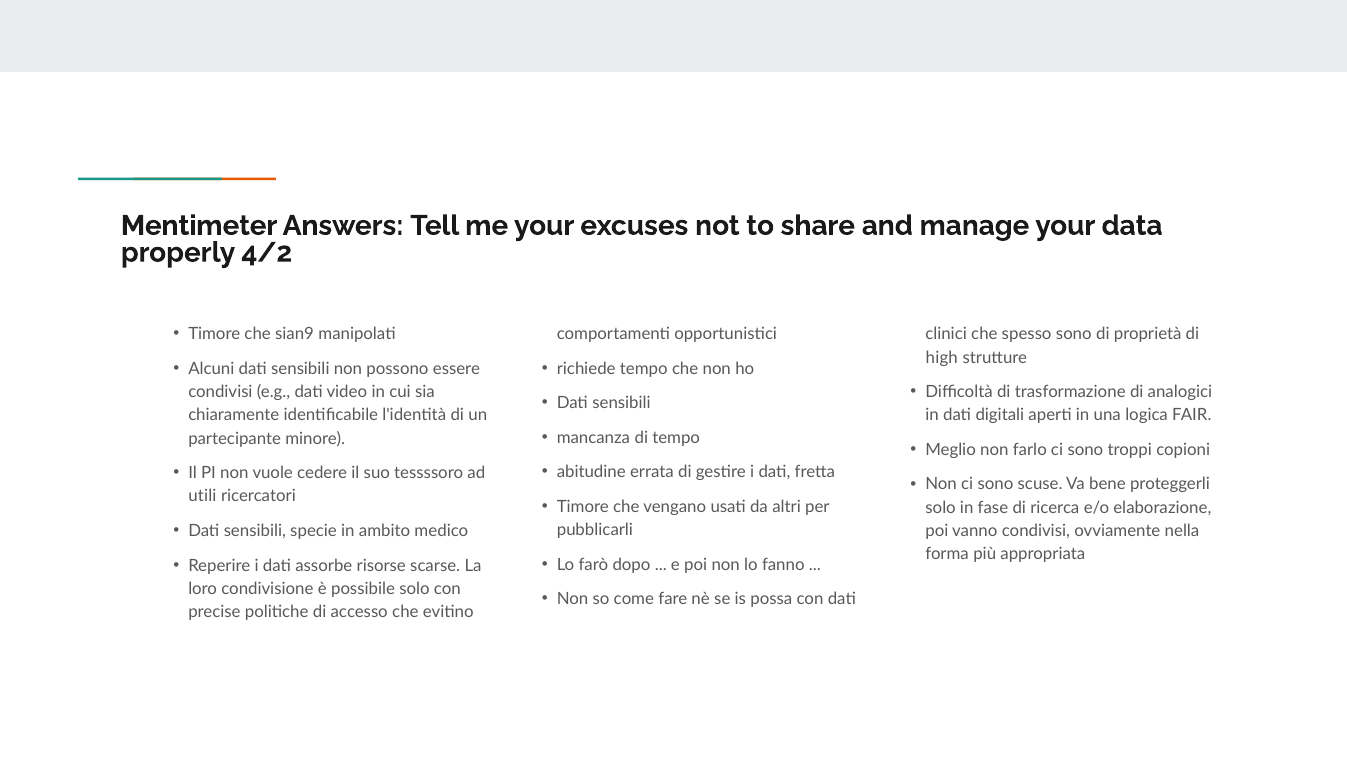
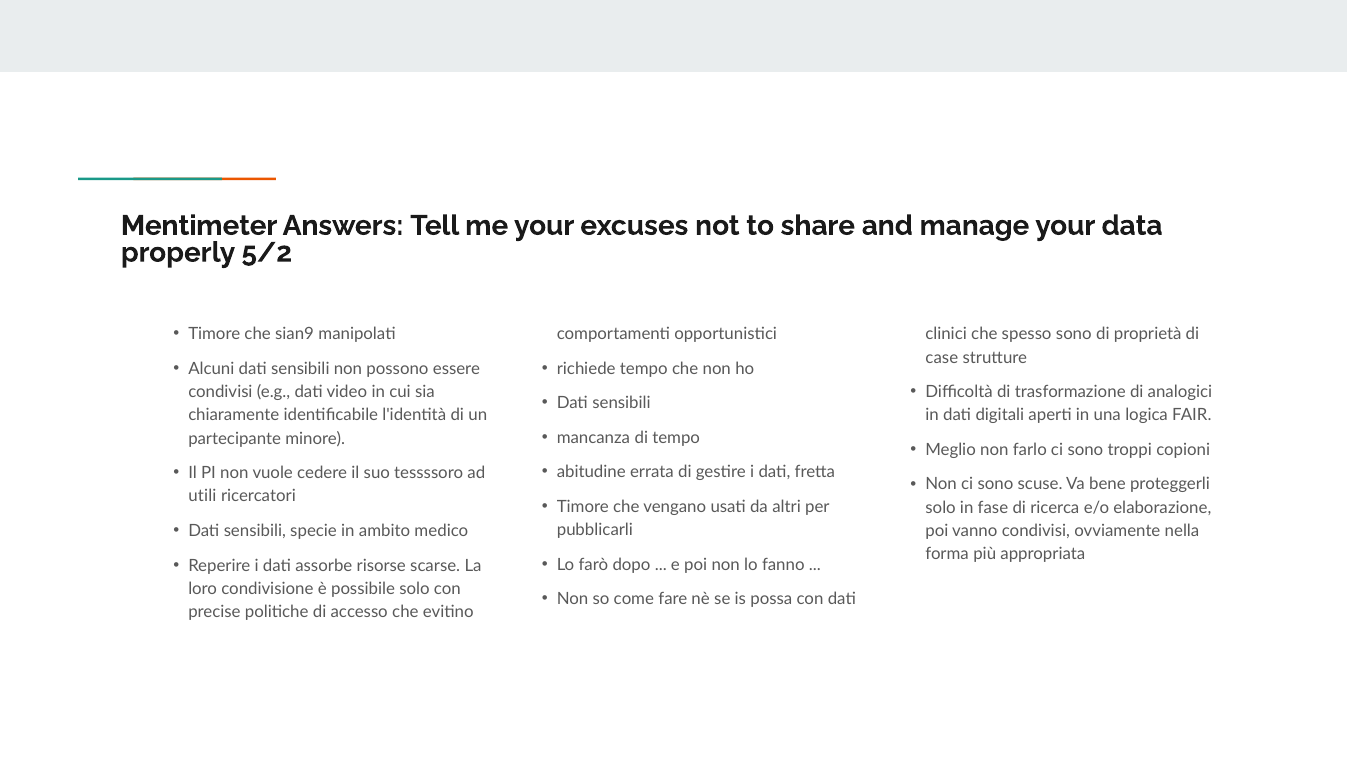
4/2: 4/2 -> 5/2 (267, 252)
high: high -> case (942, 357)
